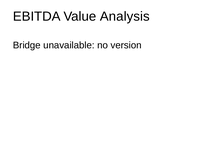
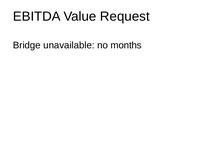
Analysis: Analysis -> Request (125, 16)
version: version -> months (126, 45)
